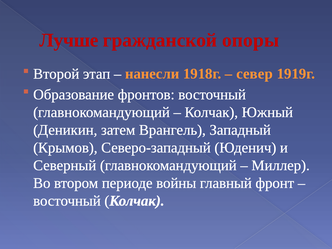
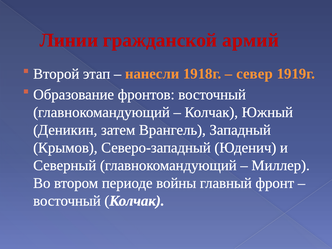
Лучше: Лучше -> Линии (69, 40)
опоры: опоры -> армий (251, 40)
